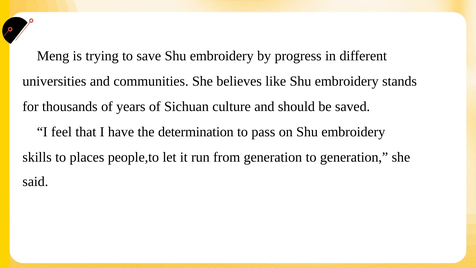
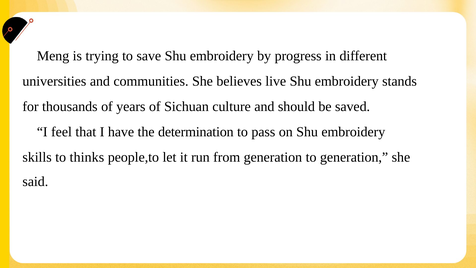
like: like -> live (276, 81)
places: places -> thinks (87, 157)
